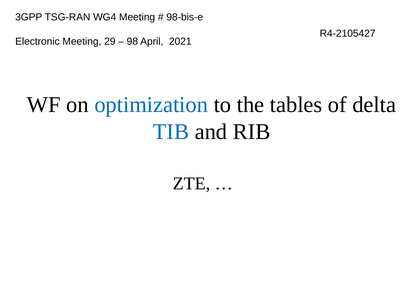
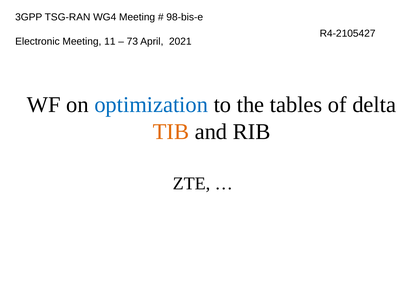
29: 29 -> 11 (110, 42)
98: 98 -> 73 (132, 42)
TIB colour: blue -> orange (171, 132)
